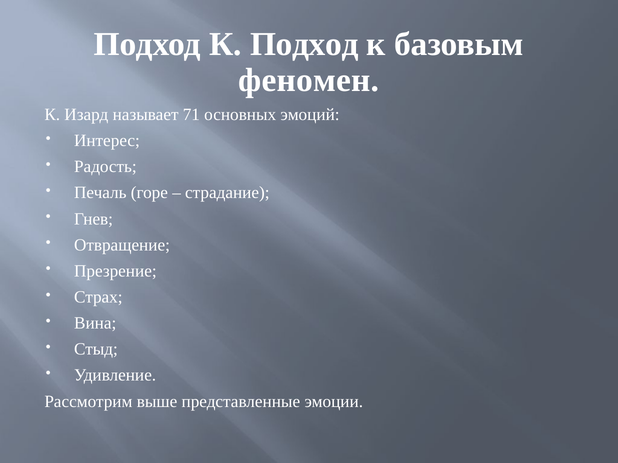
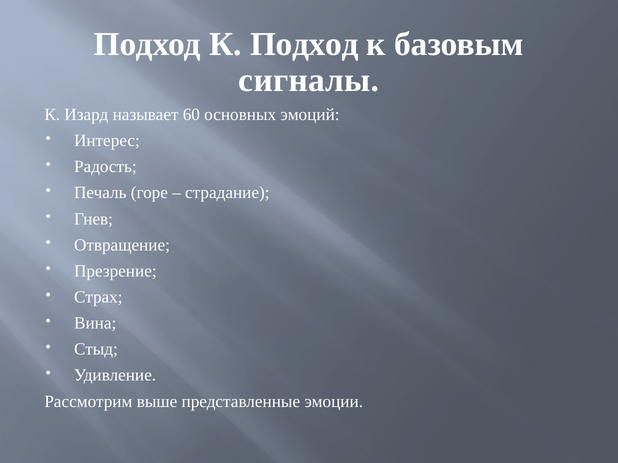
феномен: феномен -> сигналы (309, 80)
71: 71 -> 60 (191, 115)
